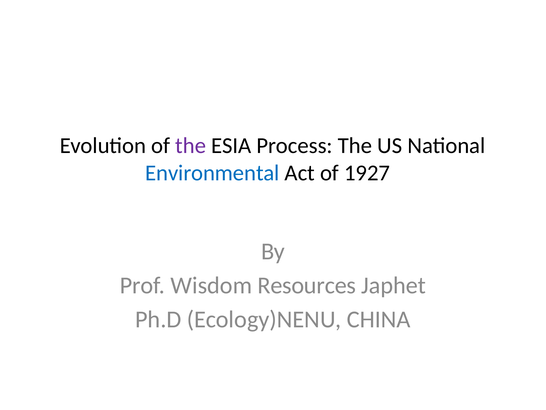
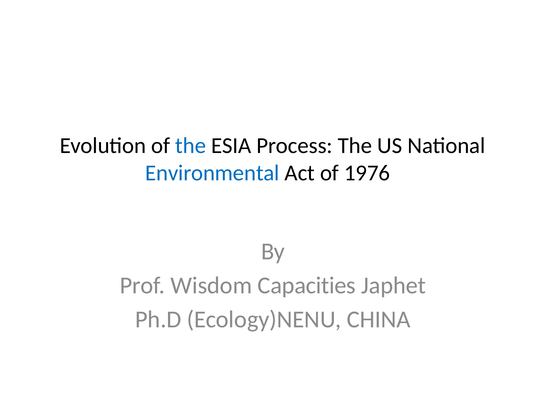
the colour: purple -> blue (191, 145)
1927: 1927 -> 1976 (367, 173)
Resources: Resources -> Capacities (307, 285)
